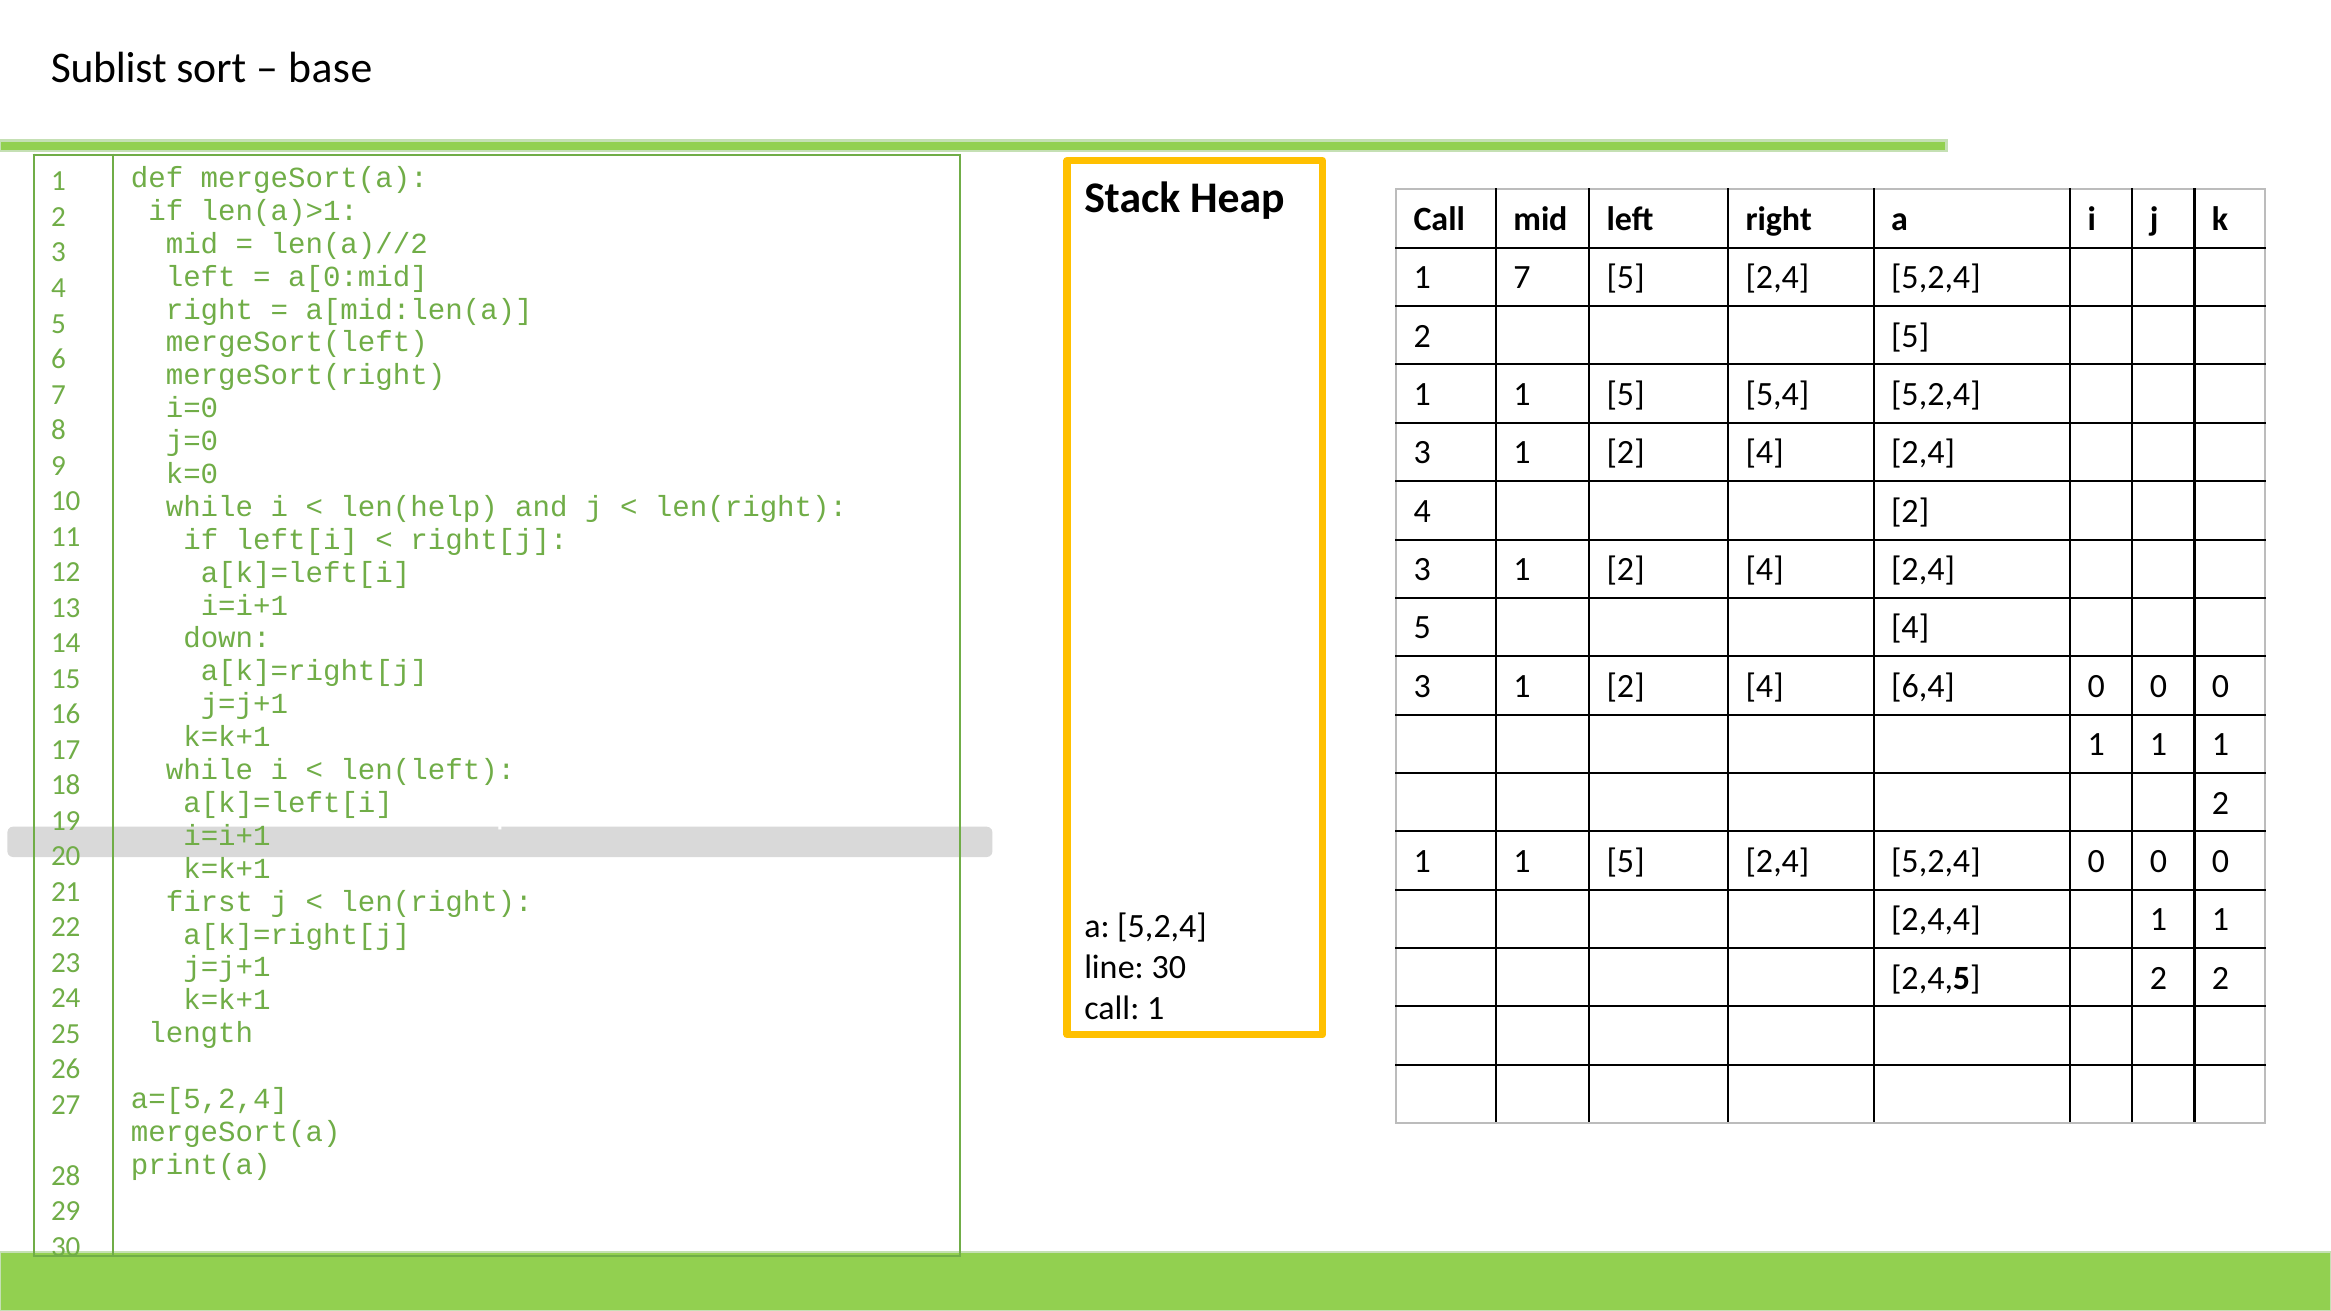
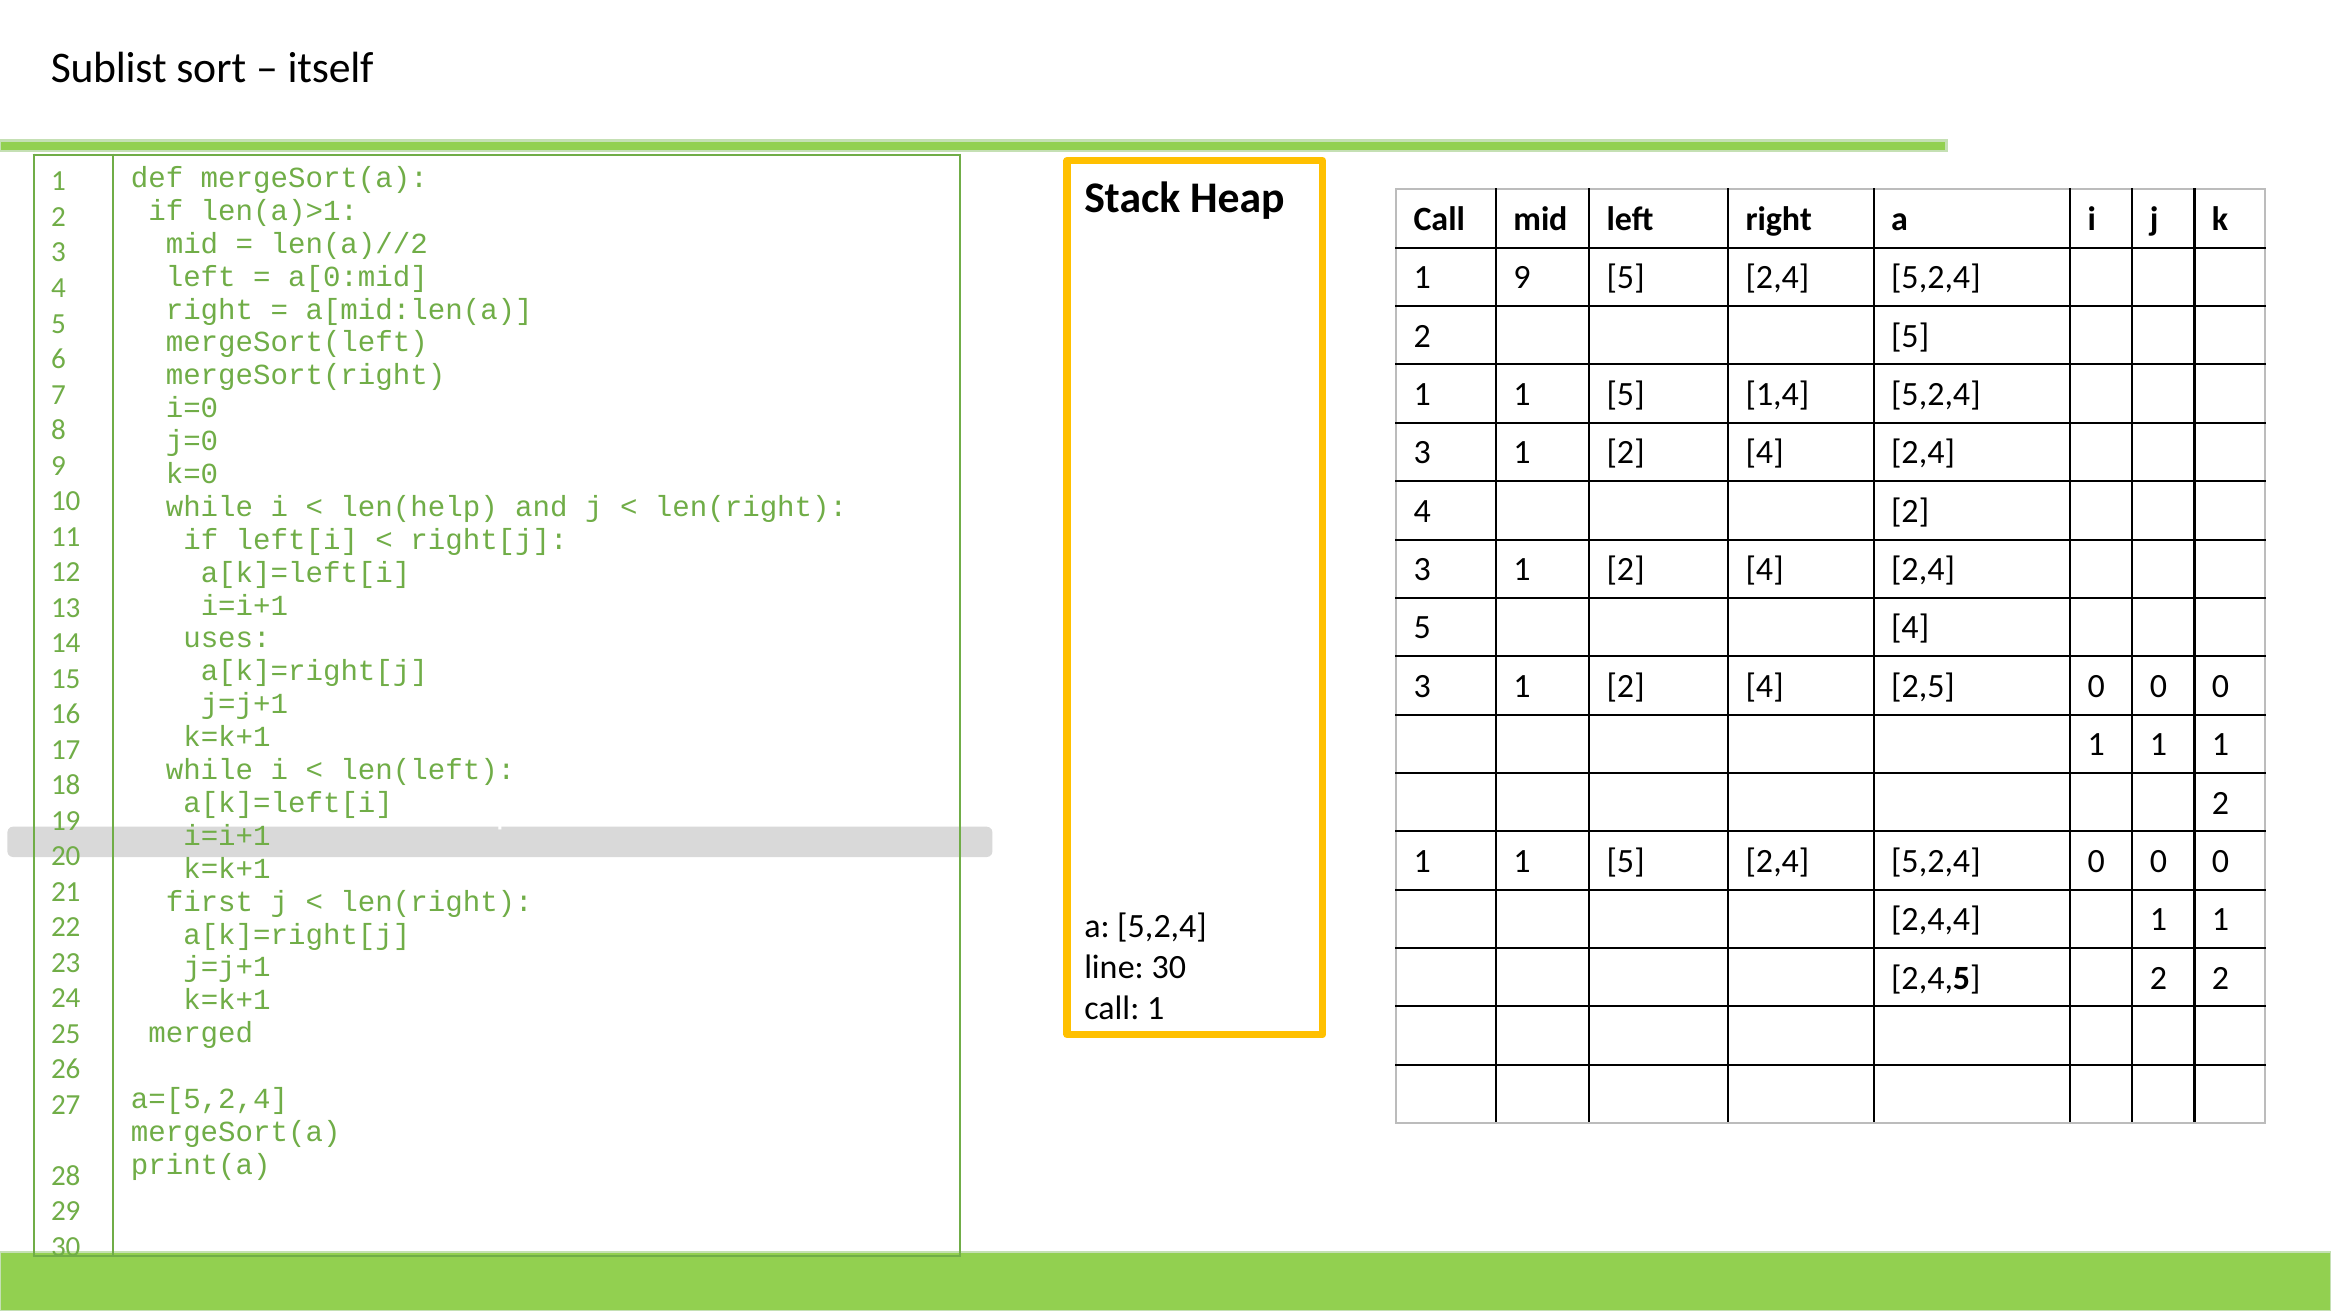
base: base -> itself (331, 68)
1 7: 7 -> 9 (1522, 278)
5,4: 5,4 -> 1,4 (1777, 394)
down: down -> uses (227, 638)
6,4: 6,4 -> 2,5 (1923, 686)
length: length -> merged (201, 1033)
